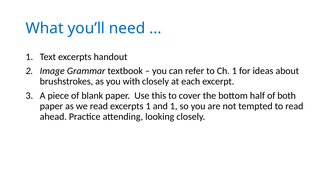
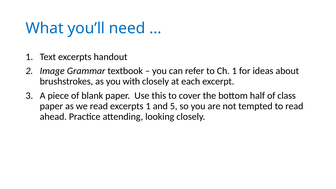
both: both -> class (287, 96)
and 1: 1 -> 5 (174, 106)
